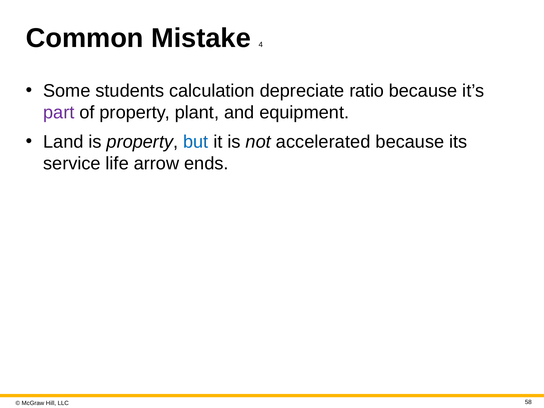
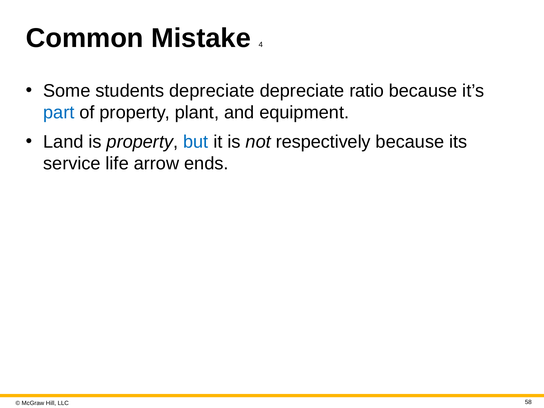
students calculation: calculation -> depreciate (212, 91)
part colour: purple -> blue (59, 113)
accelerated: accelerated -> respectively (323, 142)
